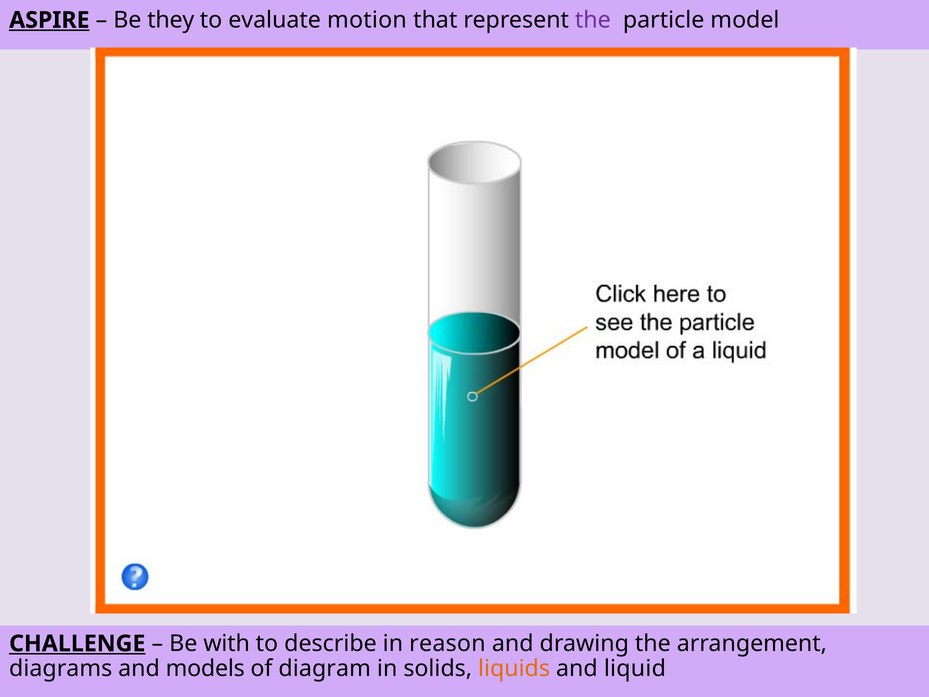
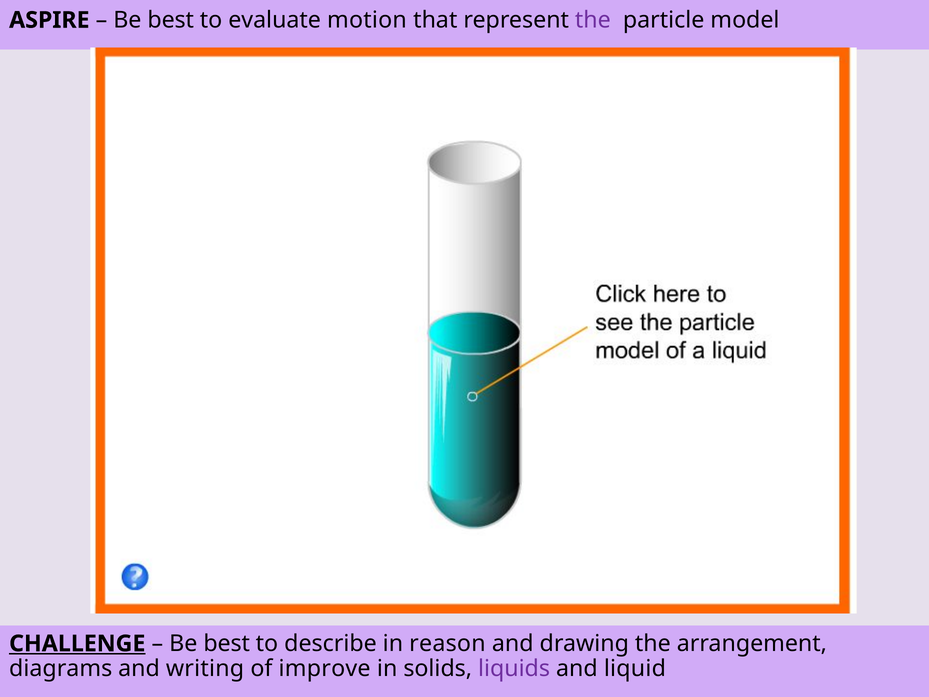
ASPIRE underline: present -> none (49, 20)
they: they -> best (171, 20)
with: with -> best (227, 643)
models: models -> writing (205, 668)
diagram: diagram -> improve (325, 668)
liquids colour: orange -> purple (514, 668)
